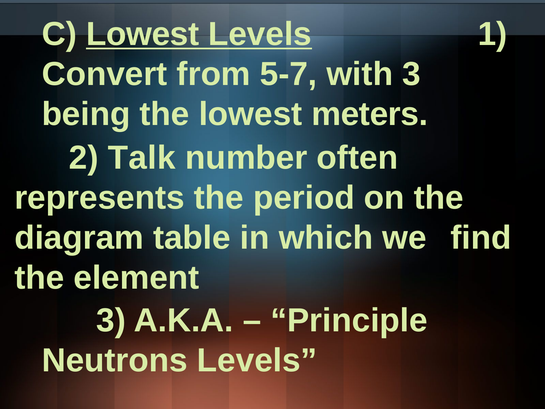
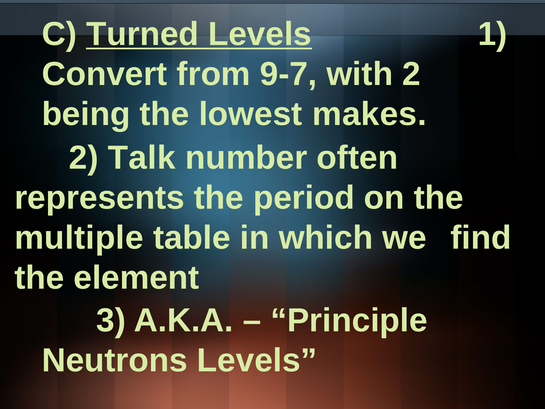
C Lowest: Lowest -> Turned (143, 34)
5-7: 5-7 -> 9-7 (289, 74)
with 3: 3 -> 2 (411, 74)
meters: meters -> makes (369, 114)
diagram: diagram -> multiple (79, 238)
